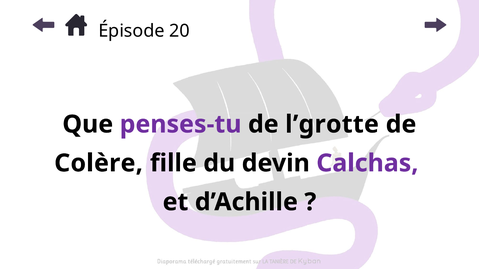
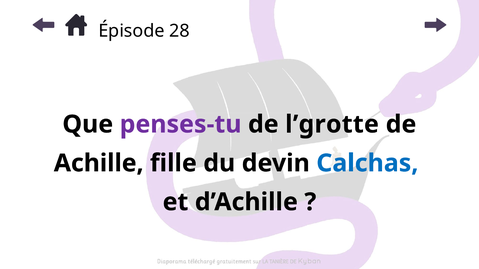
20: 20 -> 28 (180, 31)
Colère: Colère -> Achille (99, 163)
Calchas colour: purple -> blue (367, 163)
